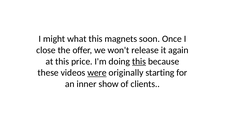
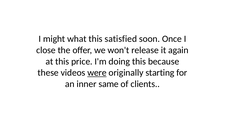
magnets: magnets -> satisfied (121, 39)
this underline: present -> none (139, 61)
show: show -> same (109, 84)
